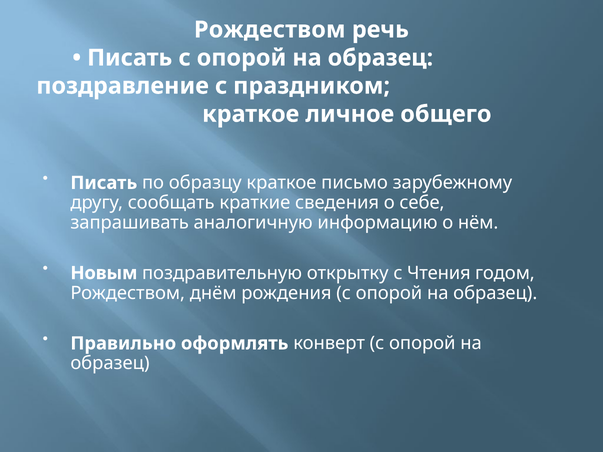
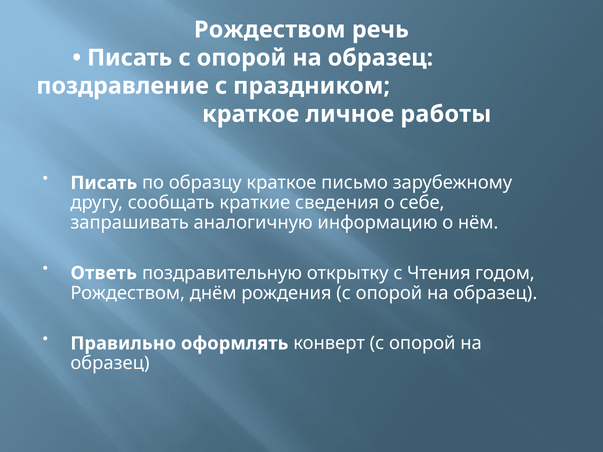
общего: общего -> работы (446, 114)
Новым: Новым -> Ответь (104, 273)
